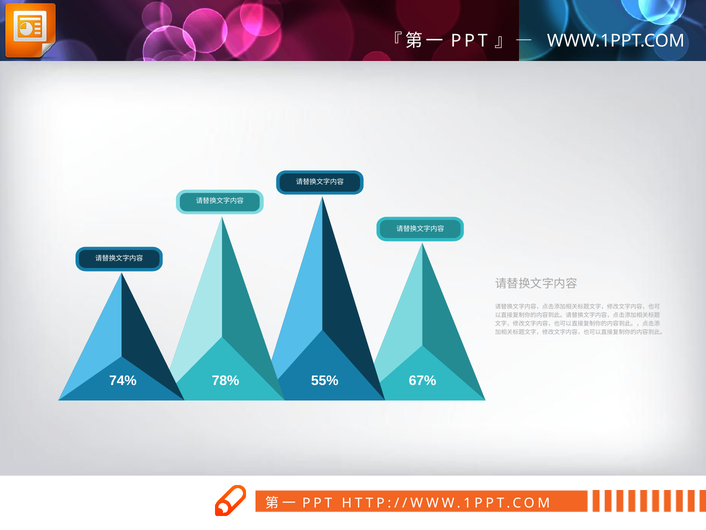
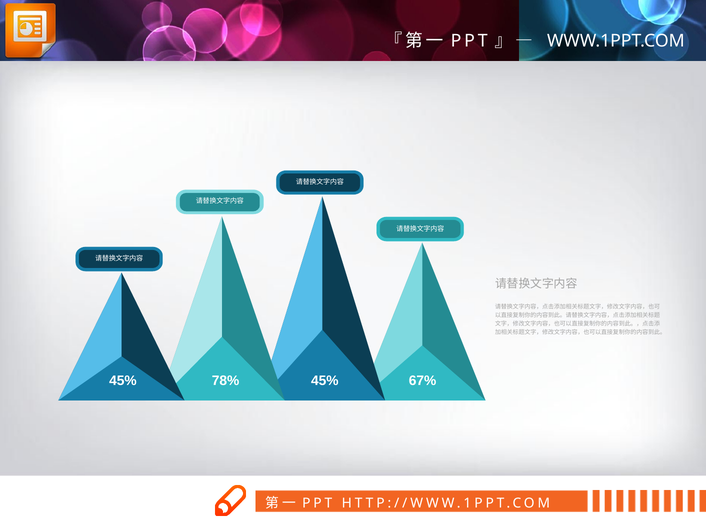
74%: 74% -> 45% (123, 381)
78% 55%: 55% -> 45% (325, 381)
